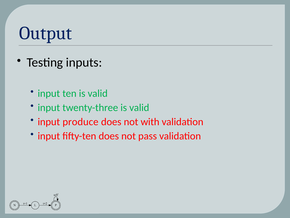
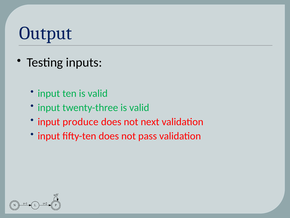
with: with -> next (150, 122)
